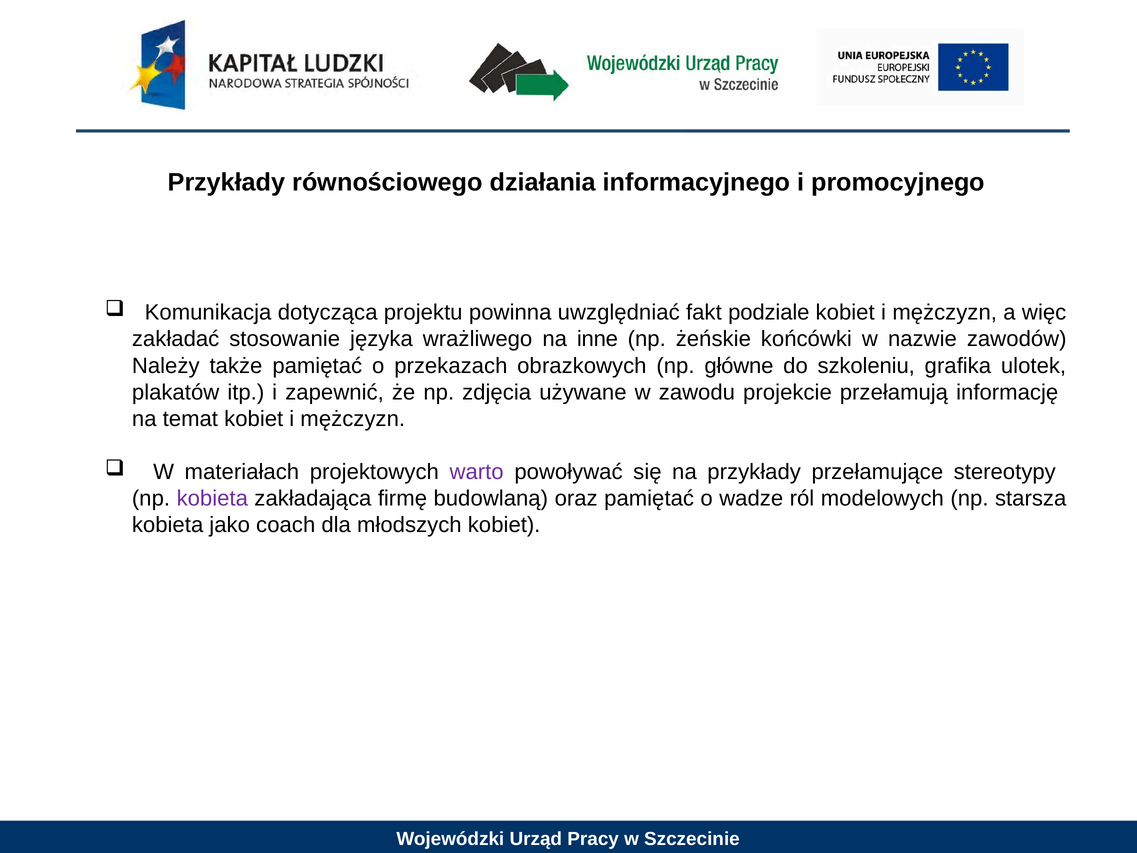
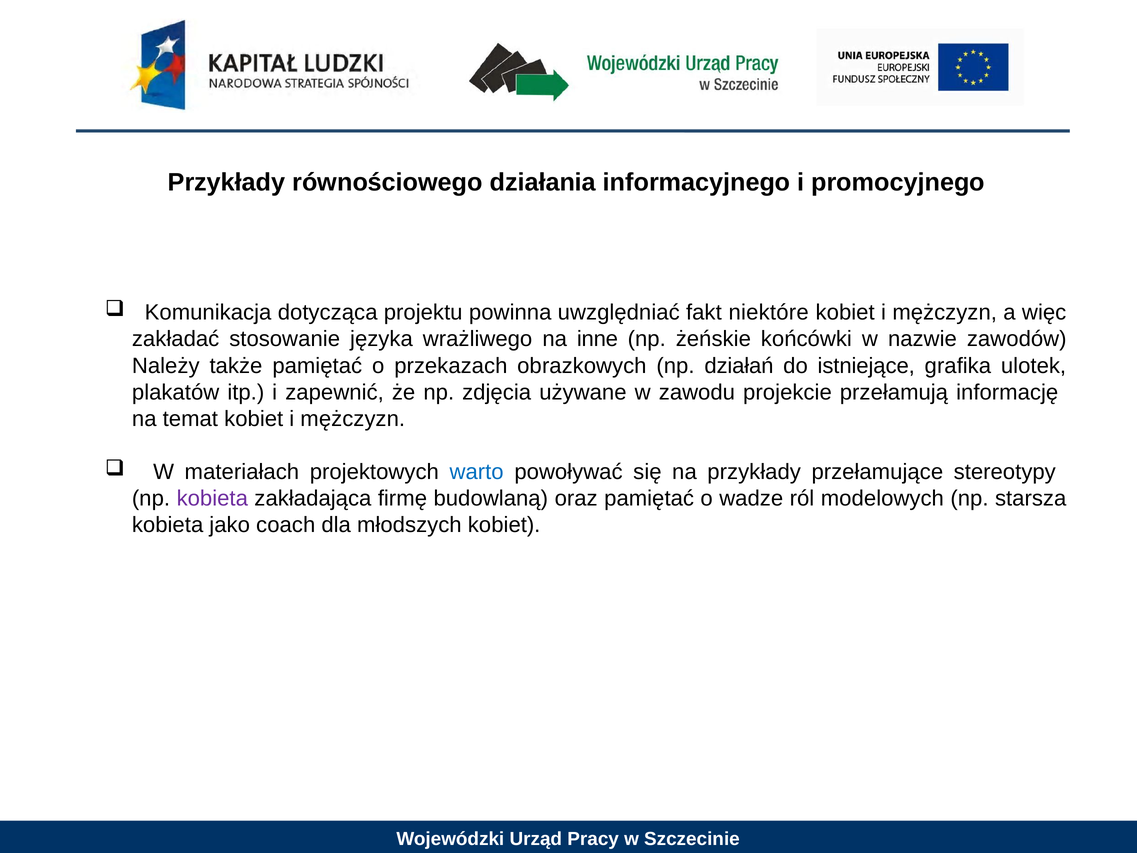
podziale: podziale -> niektóre (769, 313)
główne: główne -> działań (739, 366)
szkoleniu: szkoleniu -> istniejące (866, 366)
warto colour: purple -> blue (477, 472)
